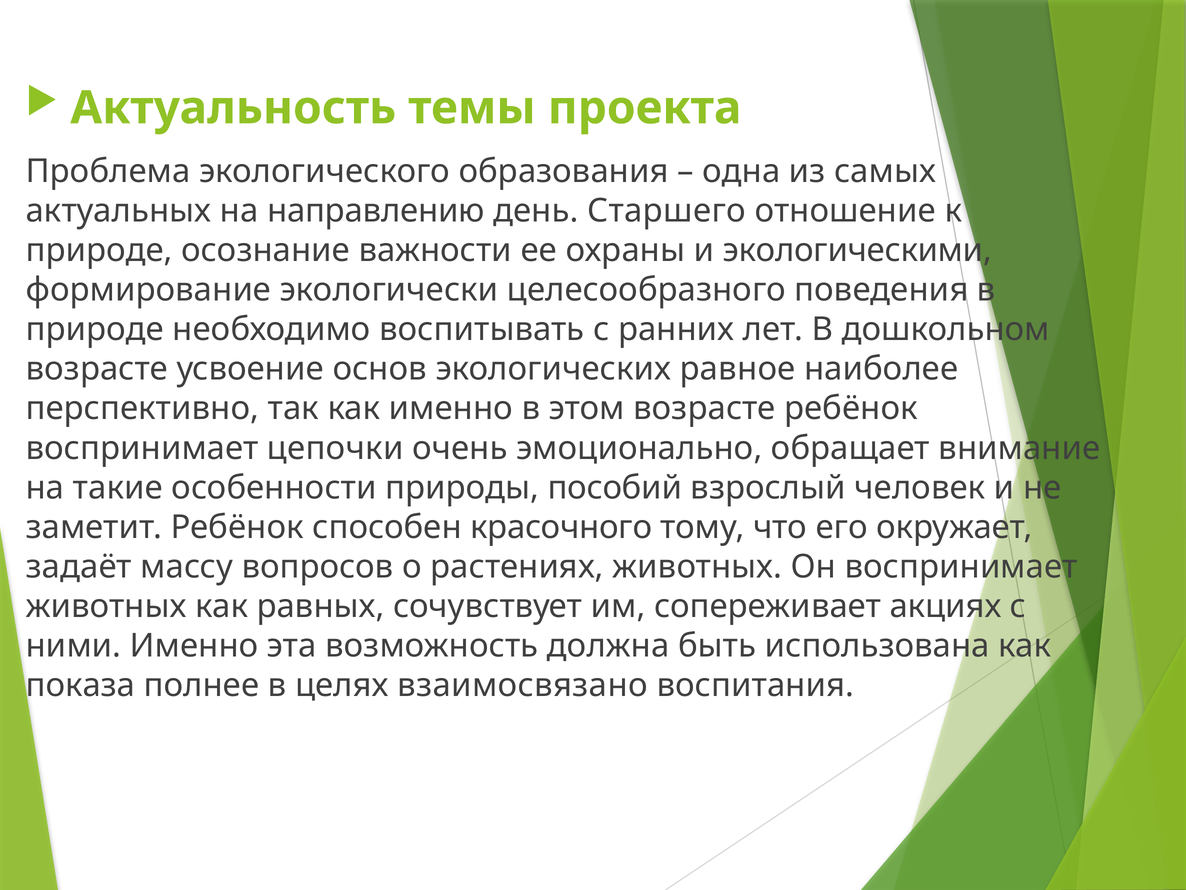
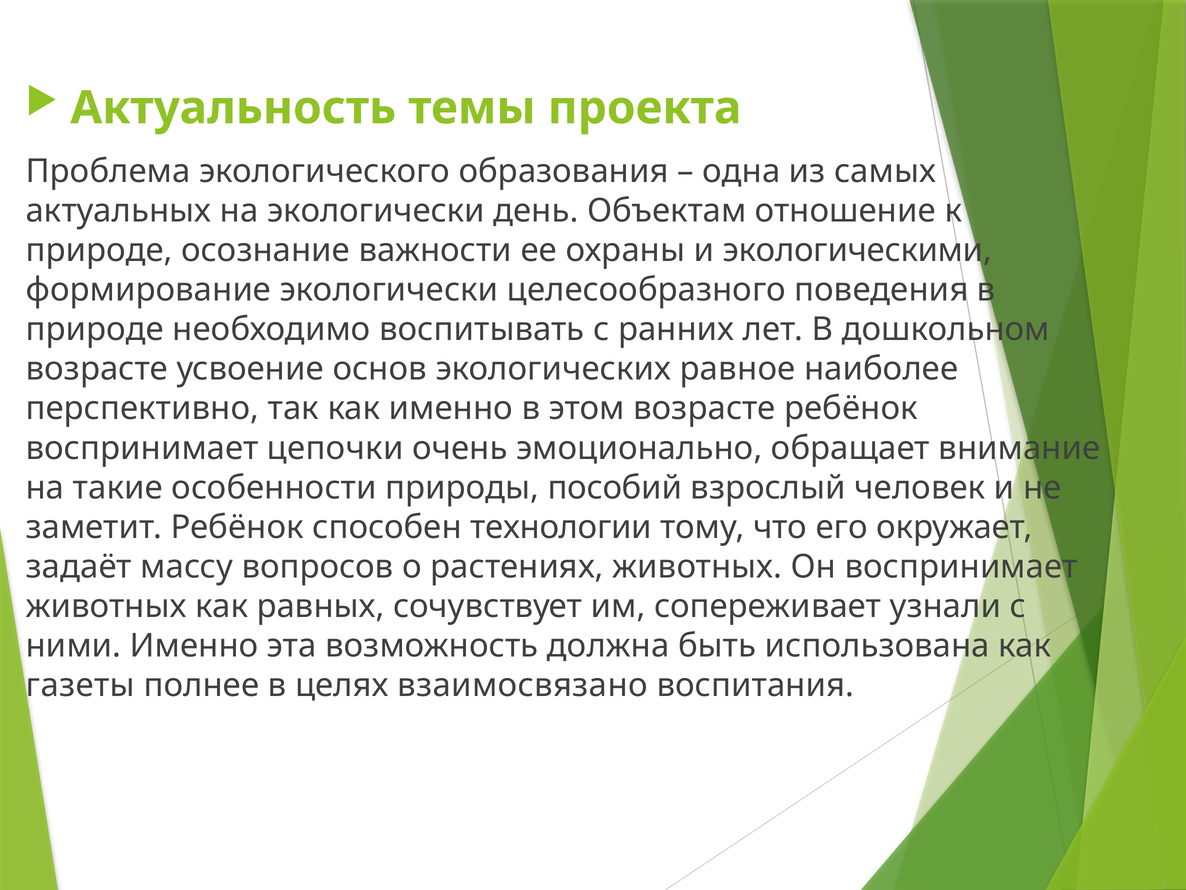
на направлению: направлению -> экологически (376, 211)
Старшего: Старшего -> Объектам (667, 211)
красочного: красочного -> технологии (561, 527)
акциях: акциях -> узнали (945, 606)
показа: показа -> газеты (80, 685)
